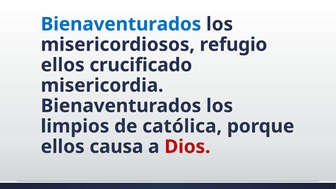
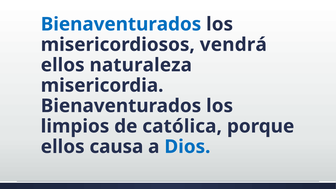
refugio: refugio -> vendrá (233, 45)
crucificado: crucificado -> naturaleza (141, 65)
Dios colour: red -> blue (187, 147)
